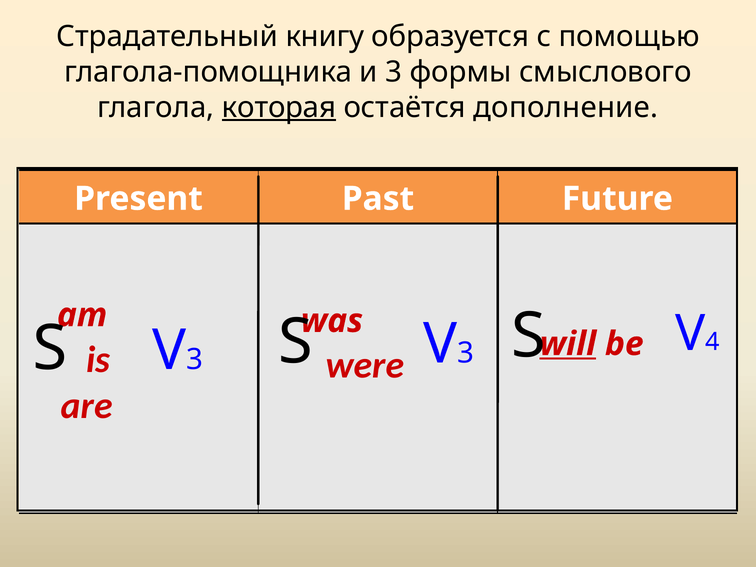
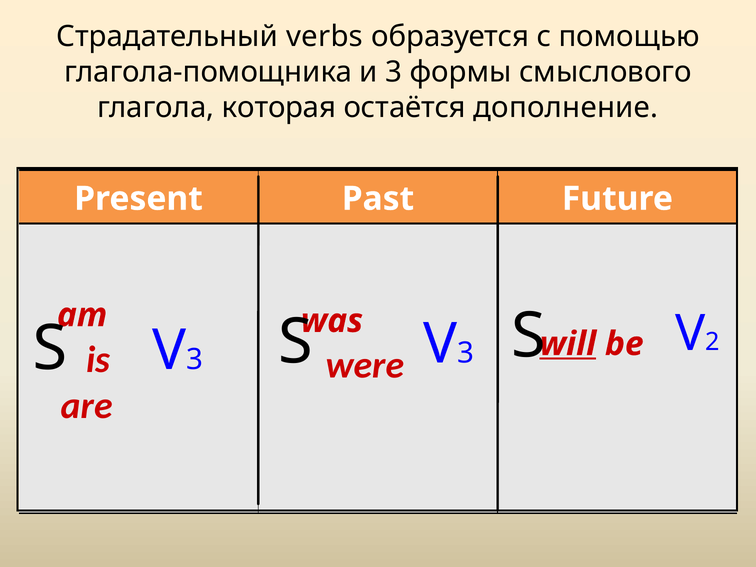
книгу: книгу -> verbs (325, 37)
которая underline: present -> none (279, 107)
4: 4 -> 2 (713, 342)
